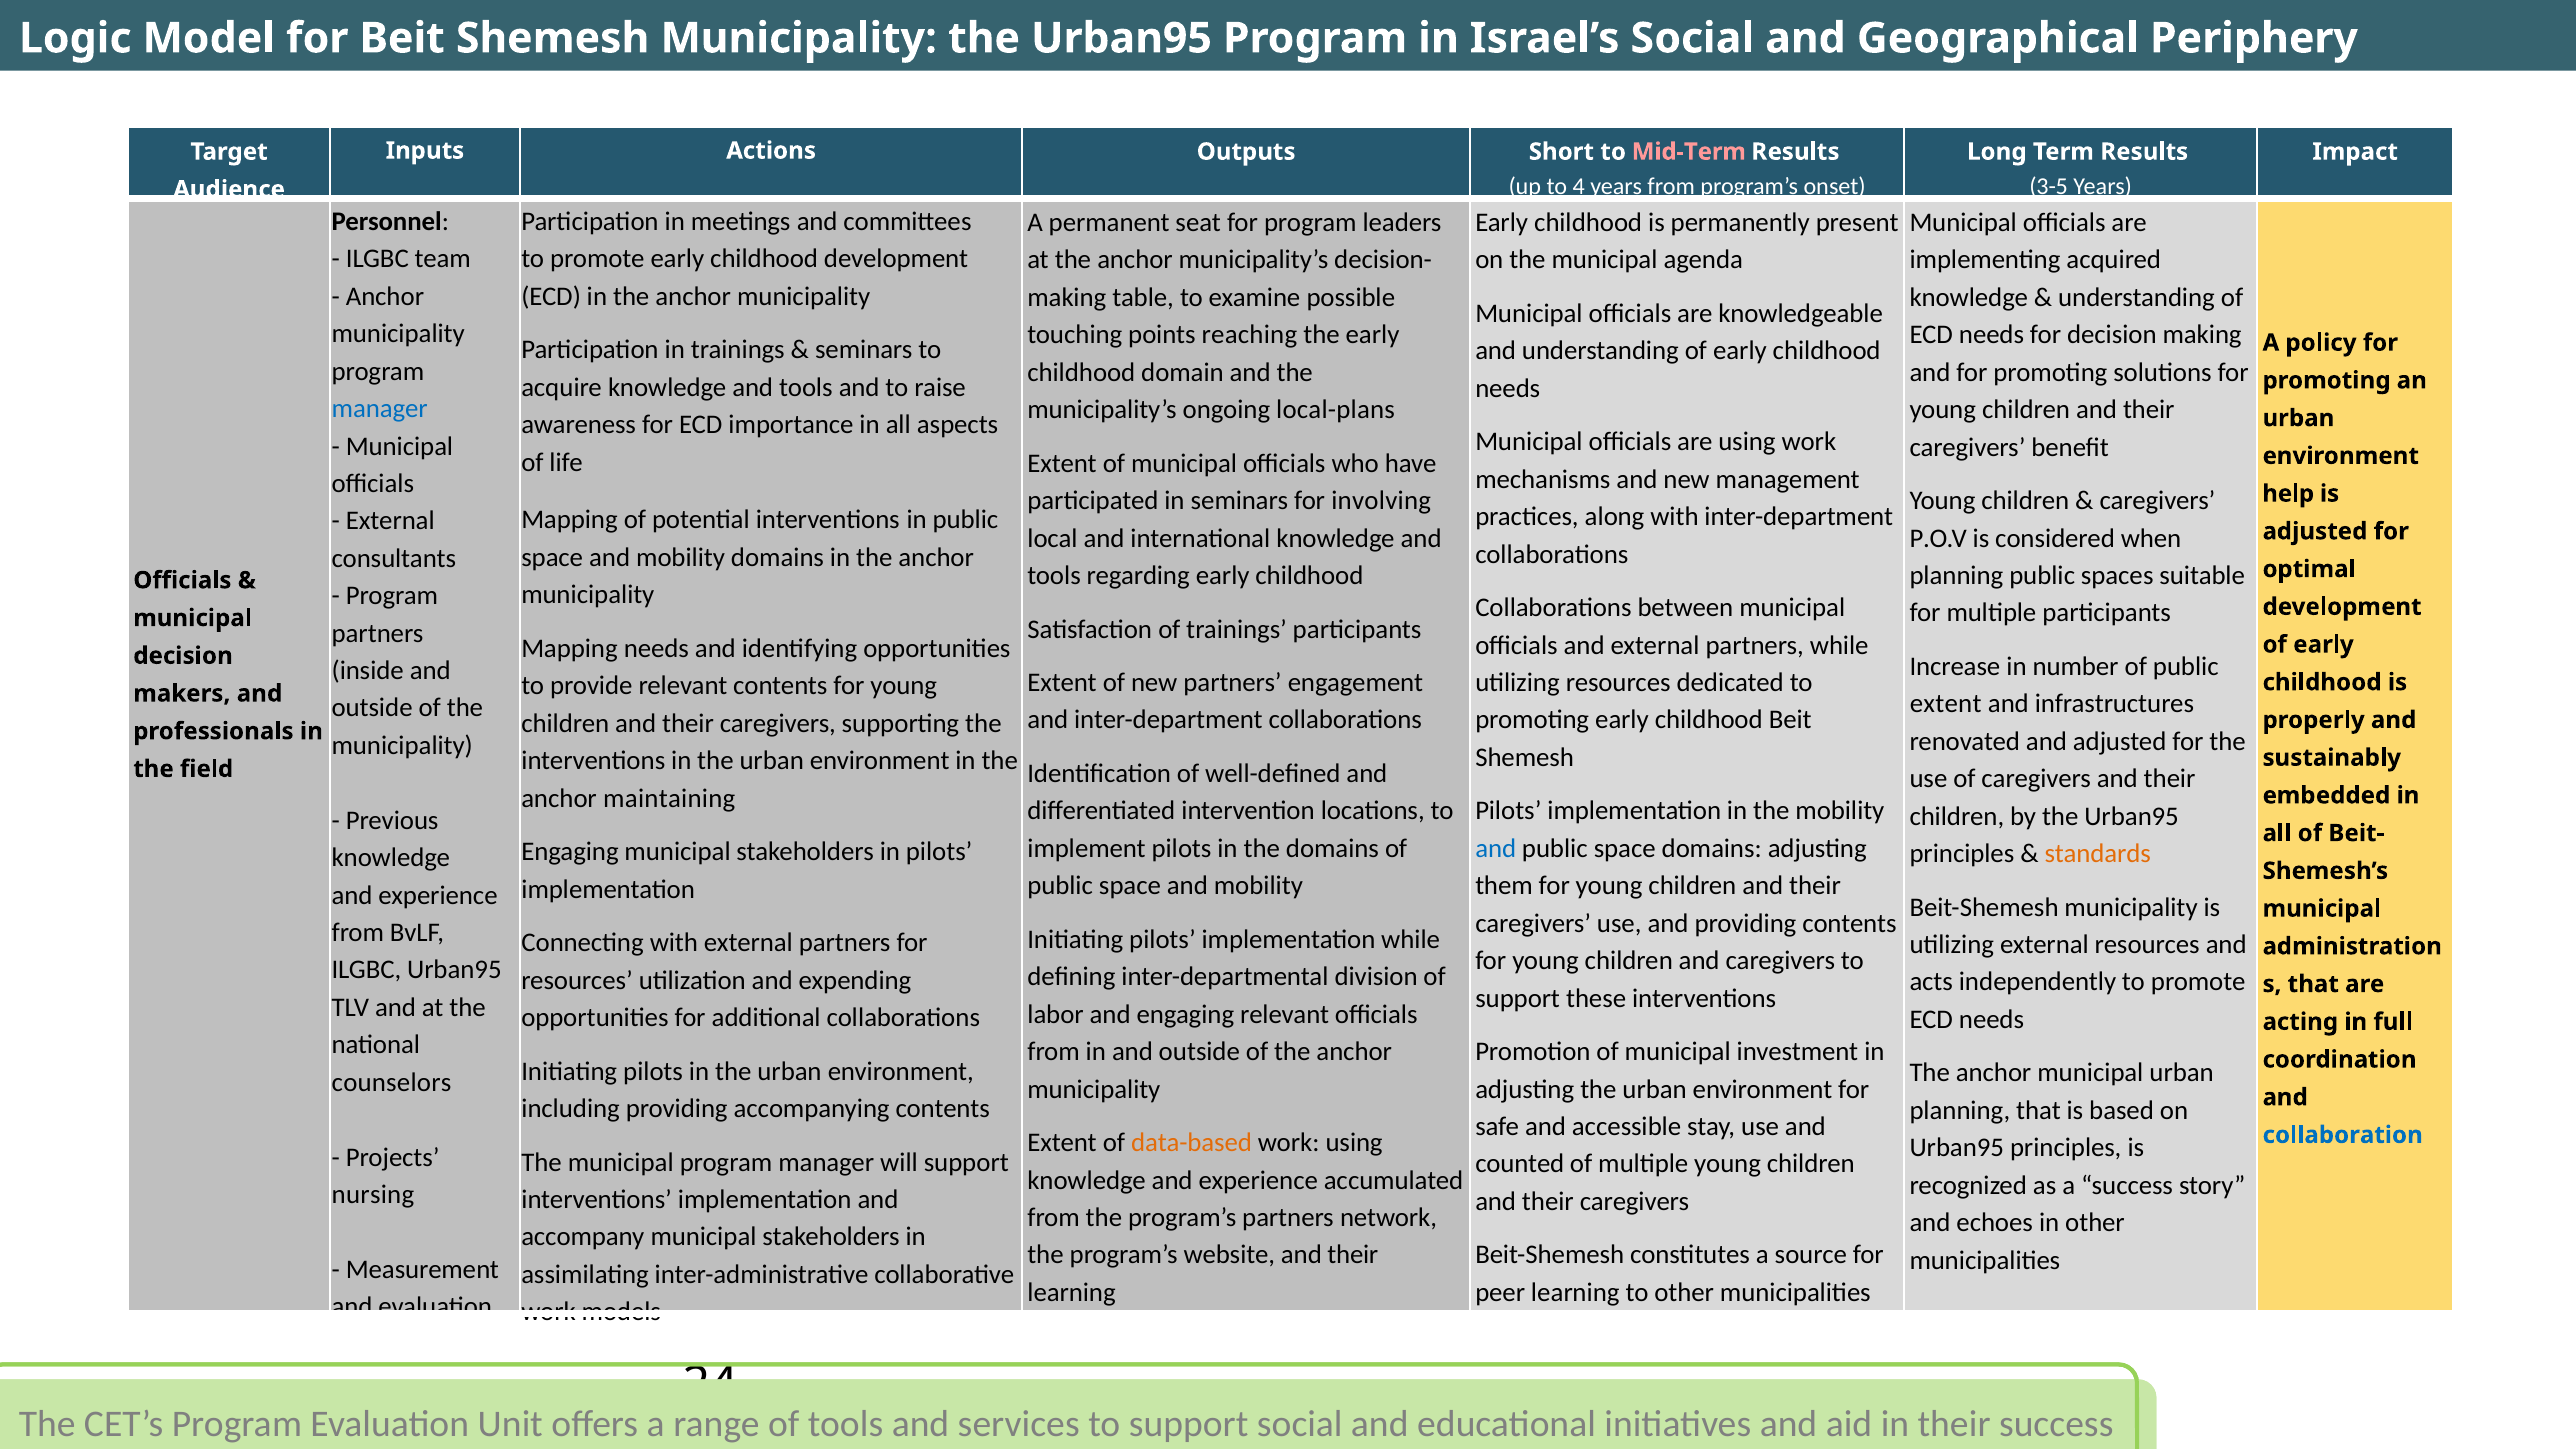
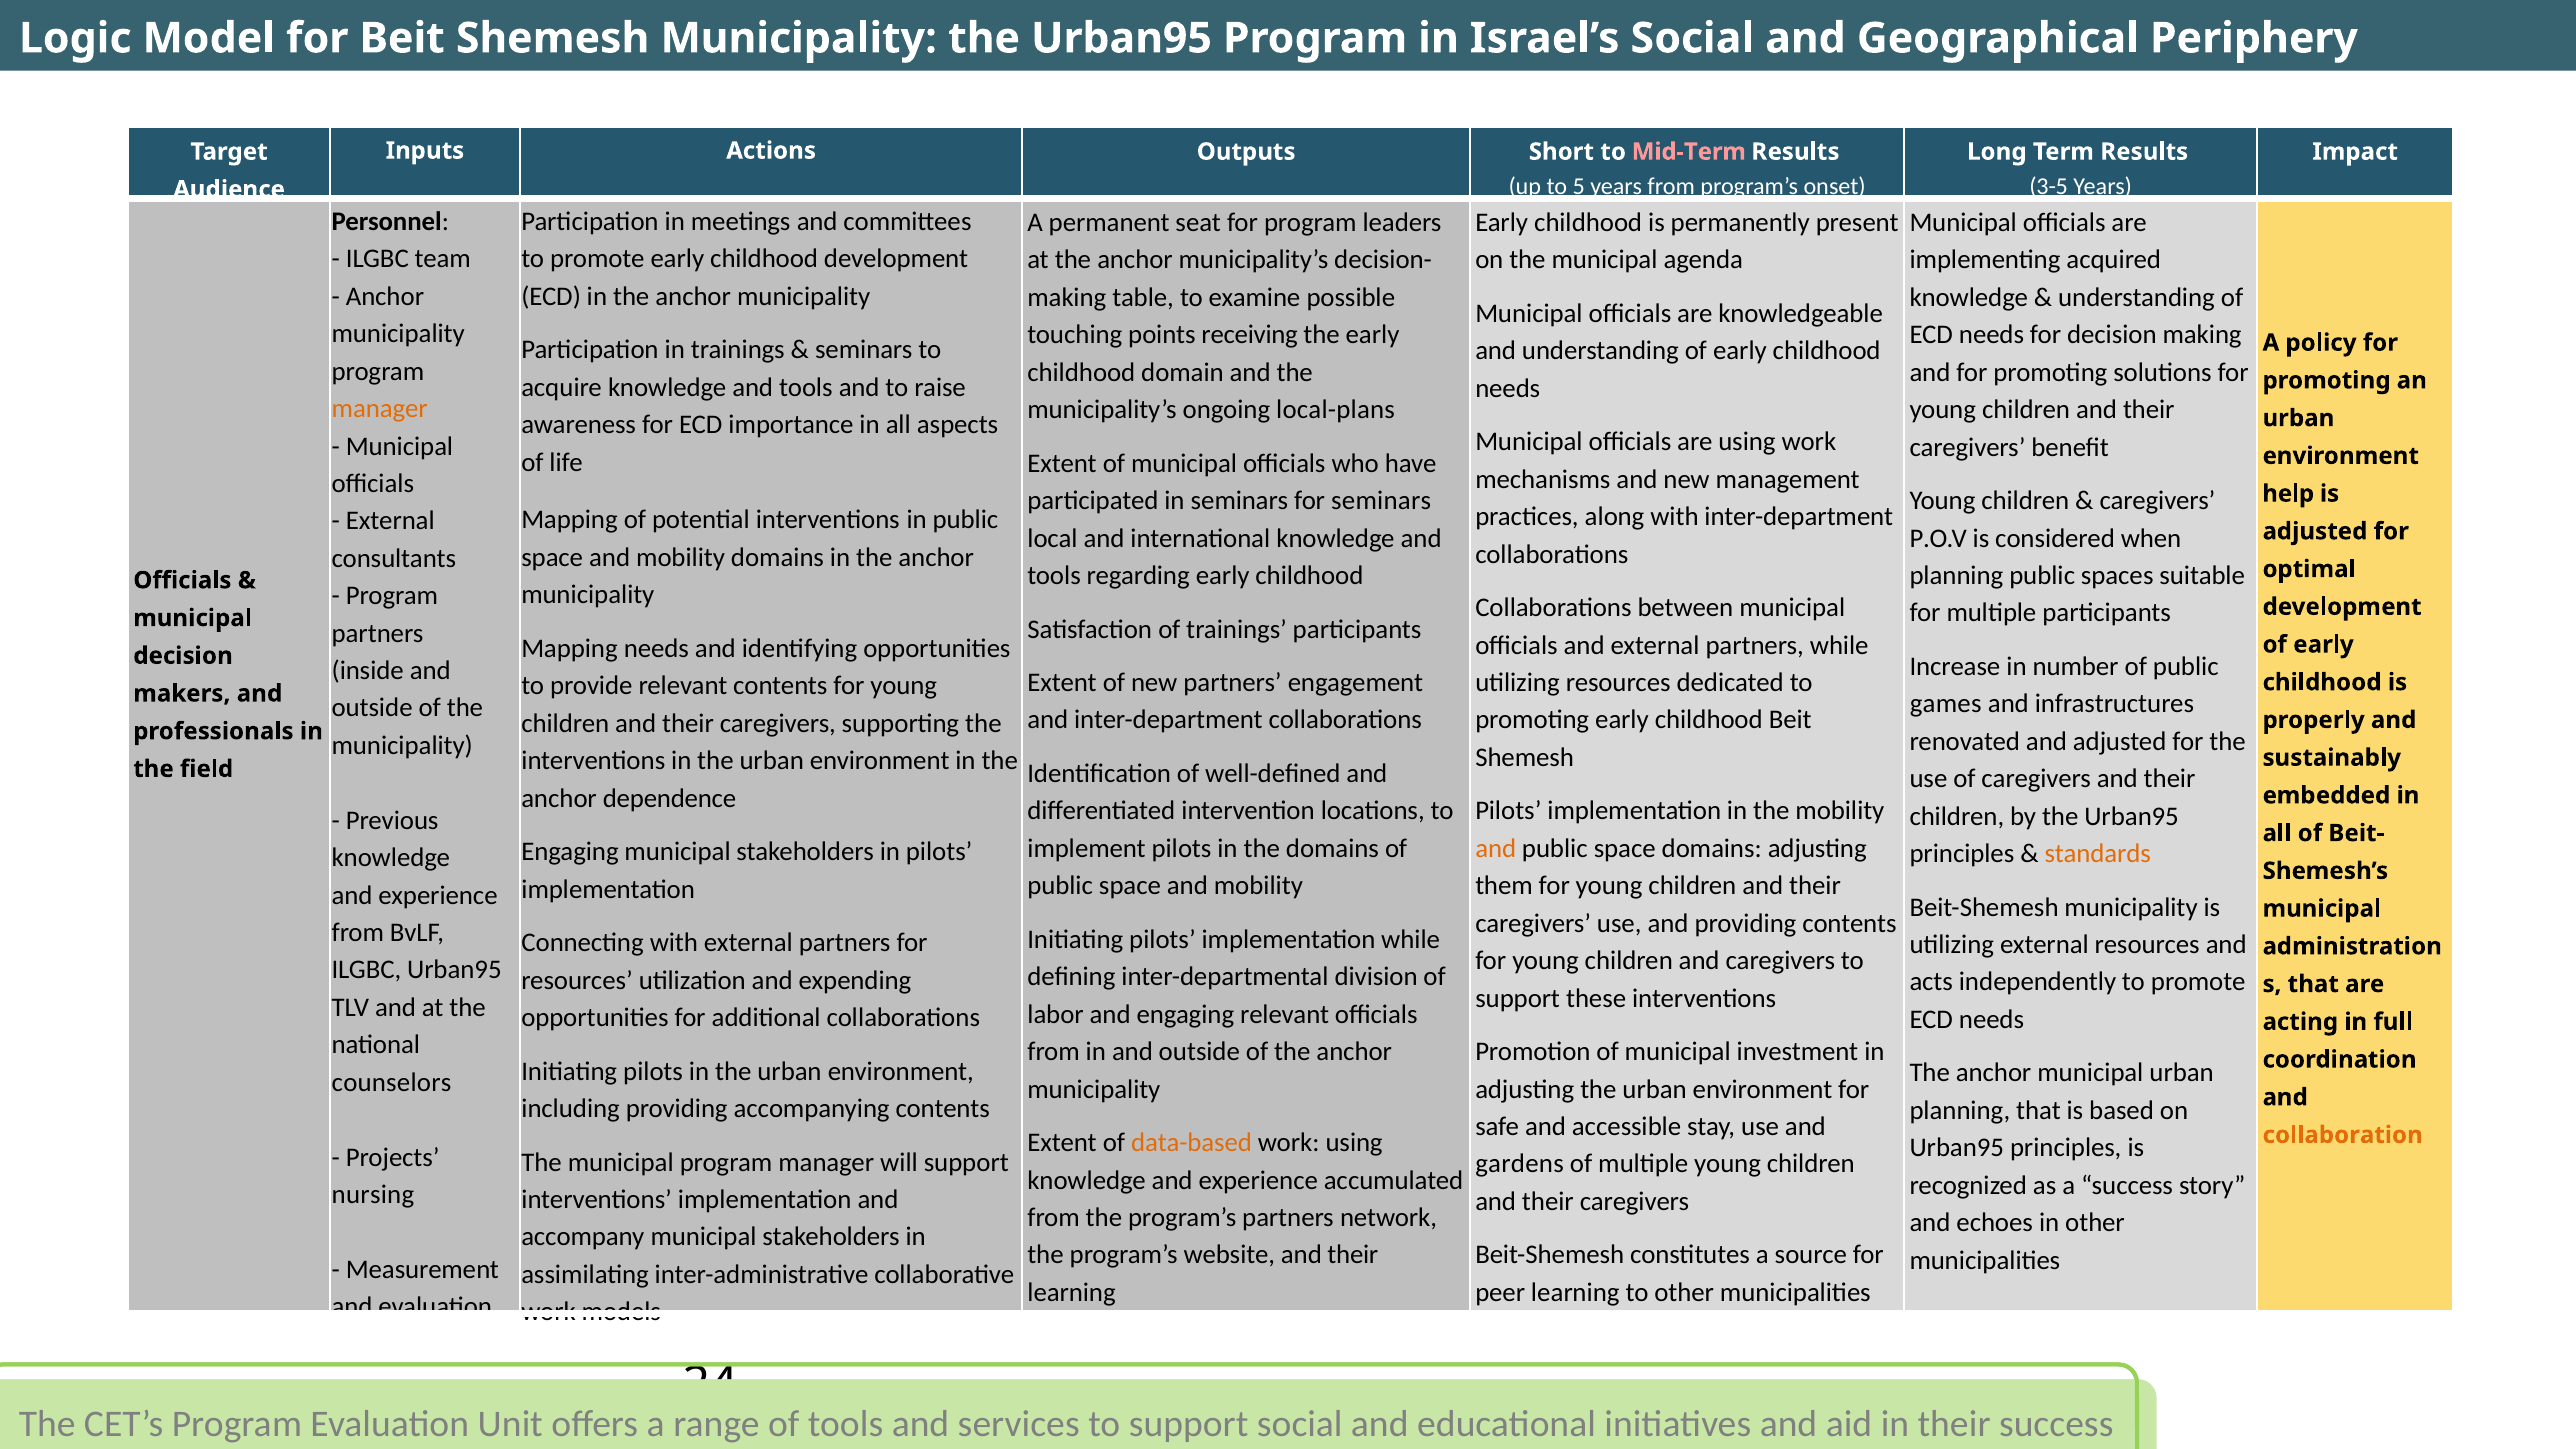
4: 4 -> 5 (1579, 186)
reaching: reaching -> receiving (1250, 335)
manager colour: blue -> orange (380, 409)
for involving: involving -> seminars (1381, 501)
extent: extent -> games (1946, 704)
maintaining: maintaining -> dependence (670, 798)
and colour: blue -> orange (1496, 849)
collaboration colour: blue -> orange (2343, 1135)
counted: counted -> gardens (1520, 1164)
